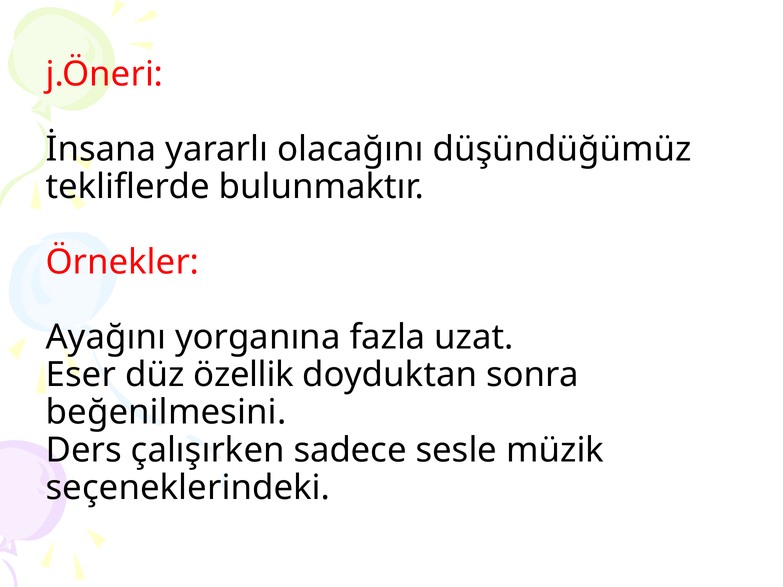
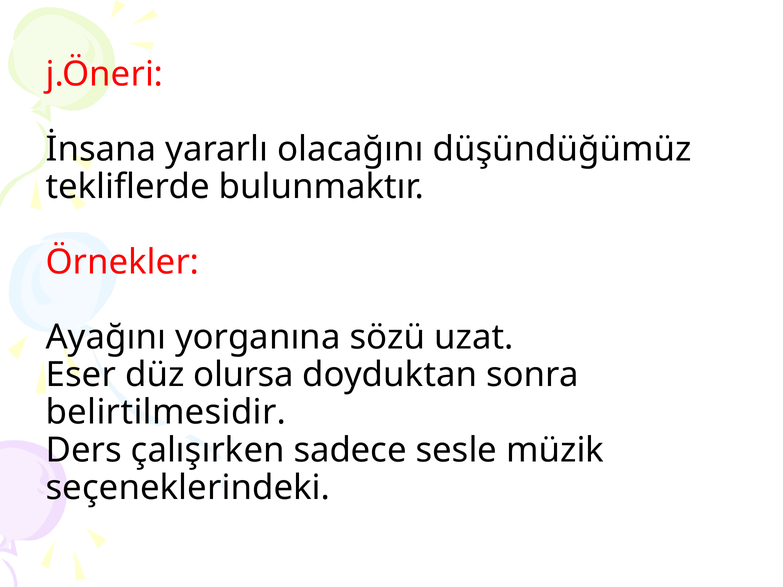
fazla: fazla -> sözü (387, 337)
özellik: özellik -> olursa (244, 375)
beğenilmesini: beğenilmesini -> belirtilmesidir (166, 413)
